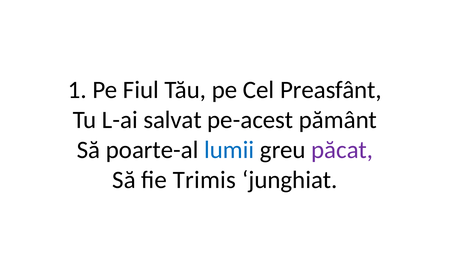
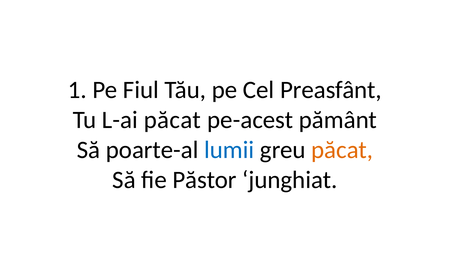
L-ai salvat: salvat -> păcat (172, 120)
păcat colour: purple -> orange (342, 150)
Trimis: Trimis -> Păstor (205, 180)
